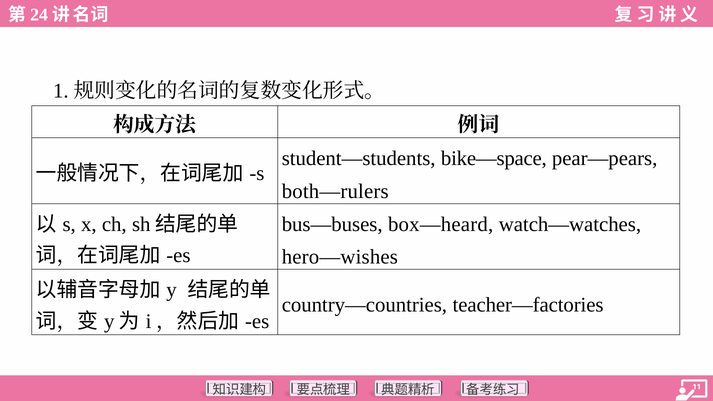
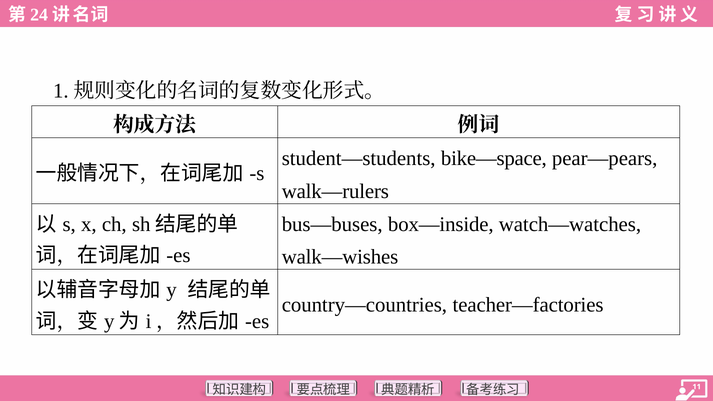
both—rulers: both—rulers -> walk—rulers (335, 191)
box—heard: box—heard -> box—inside (441, 224)
hero—wishes: hero—wishes -> walk—wishes (340, 257)
